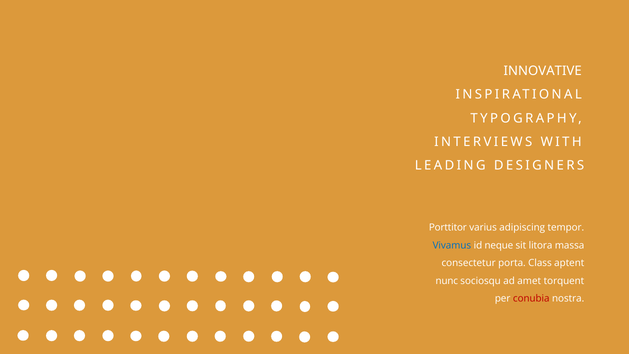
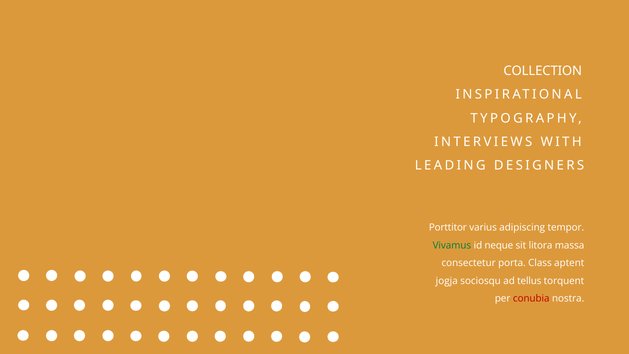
INNOVATIVE: INNOVATIVE -> COLLECTION (543, 71)
Vivamus colour: blue -> green (452, 245)
nunc: nunc -> jogja (447, 281)
amet: amet -> tellus (529, 281)
